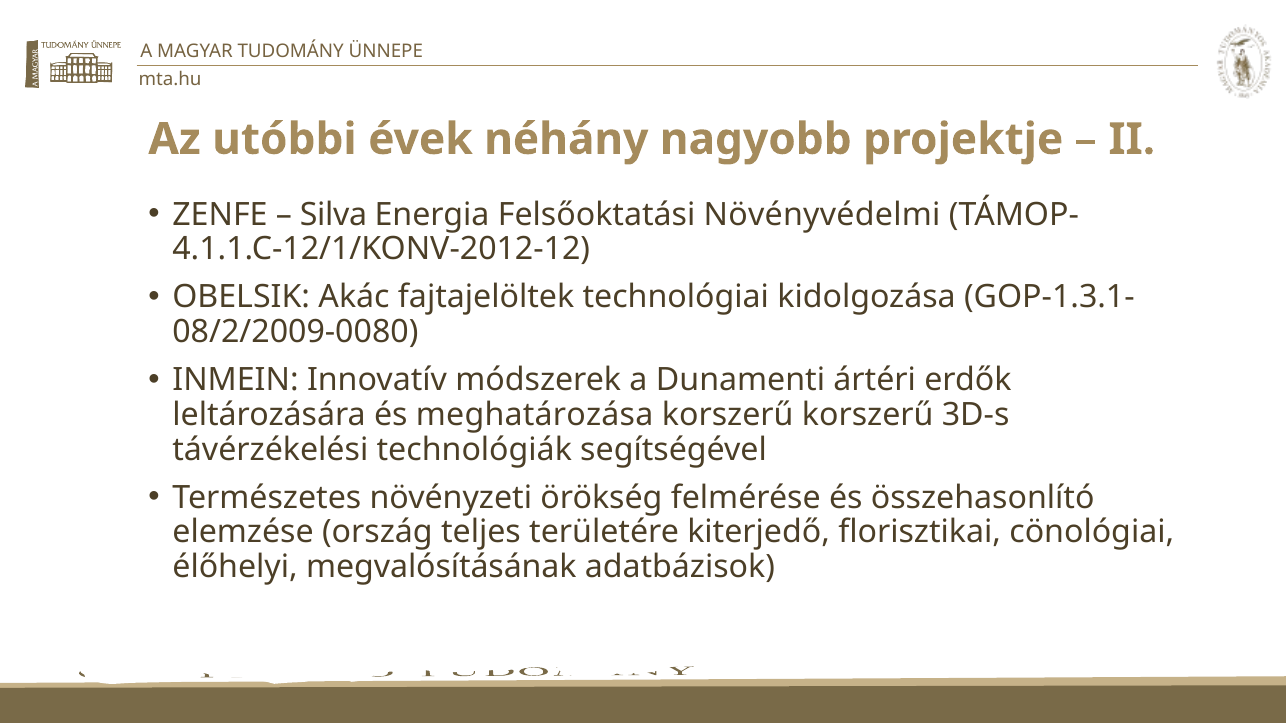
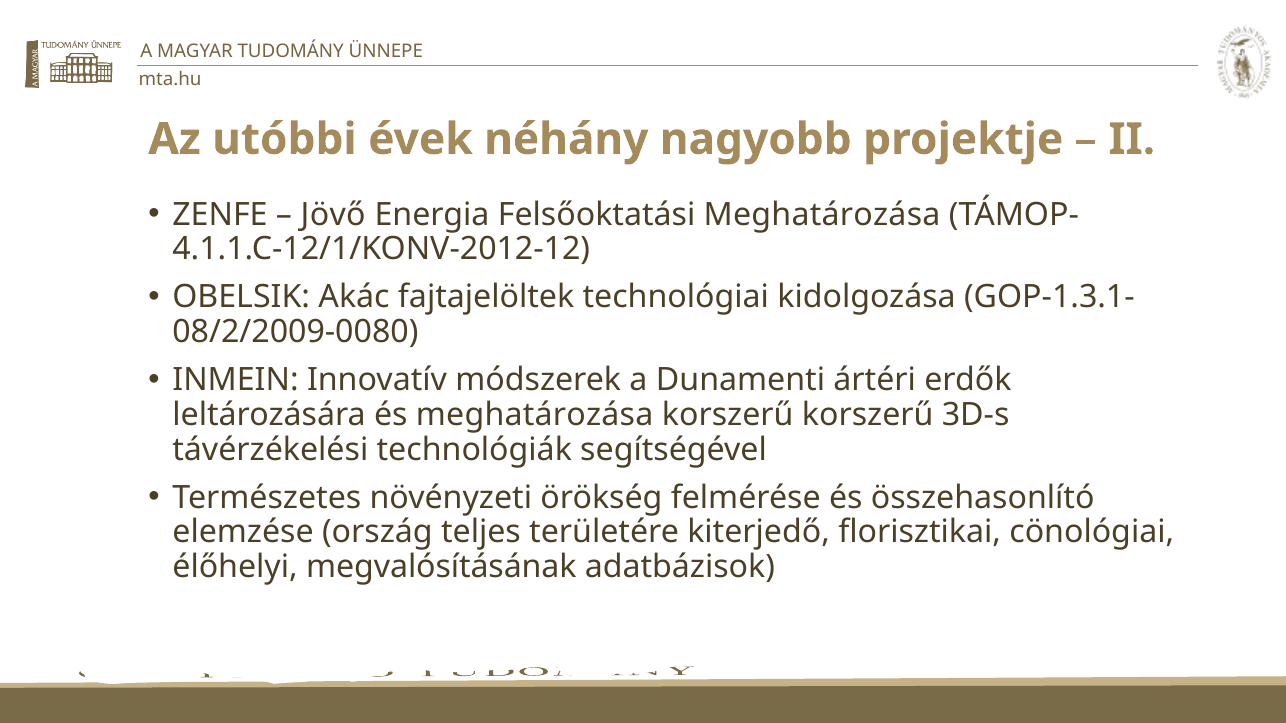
Silva: Silva -> Jövő (333, 215)
Felsőoktatási Növényvédelmi: Növényvédelmi -> Meghatározása (822, 215)
